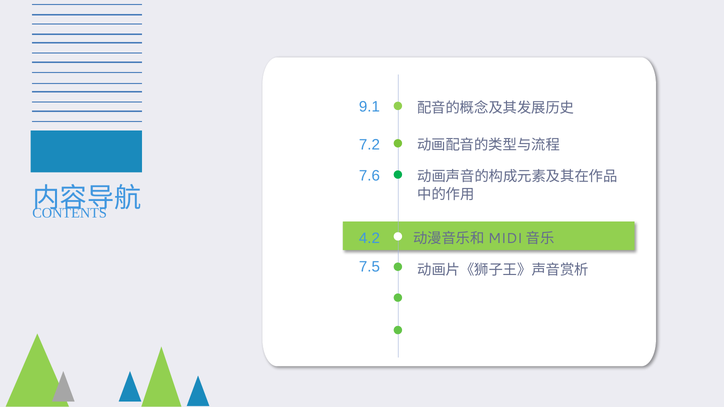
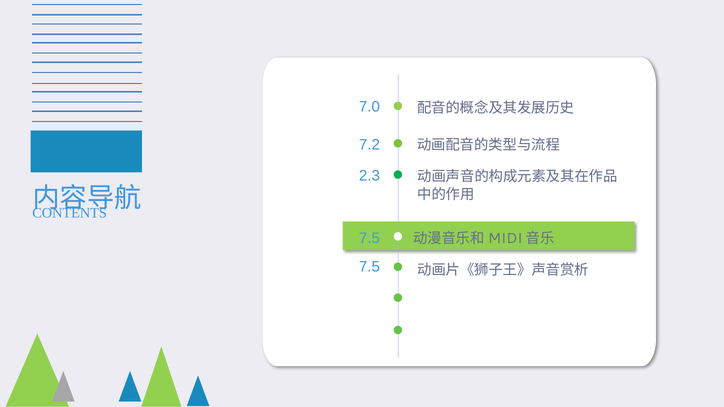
9.1: 9.1 -> 7.0 (369, 107)
7.6: 7.6 -> 2.3 (369, 176)
4.2: 4.2 -> 7.5 (369, 238)
